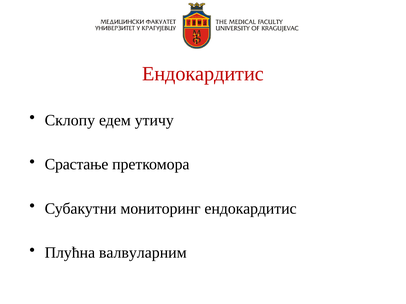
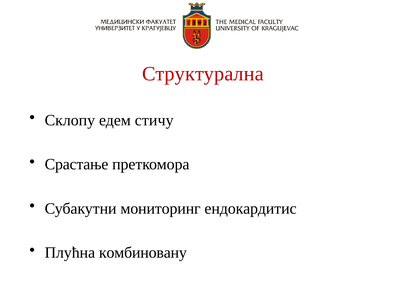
Ендокардитис: Ендокардитис -> Структурална (203, 74)
утичу: утичу -> стичу (154, 120)
валвуларним: валвуларним -> комбиновану (143, 253)
